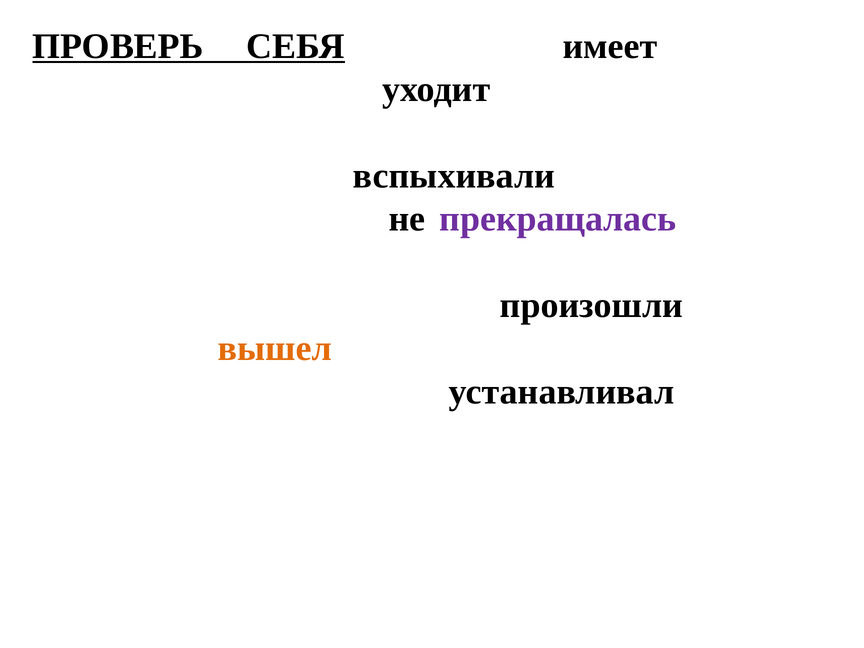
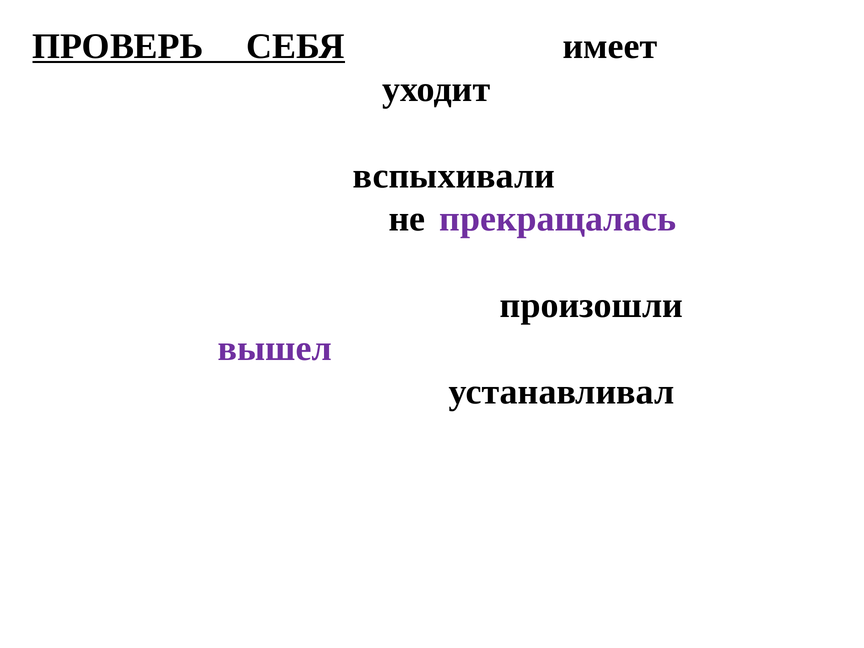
вышел colour: orange -> purple (275, 349)
